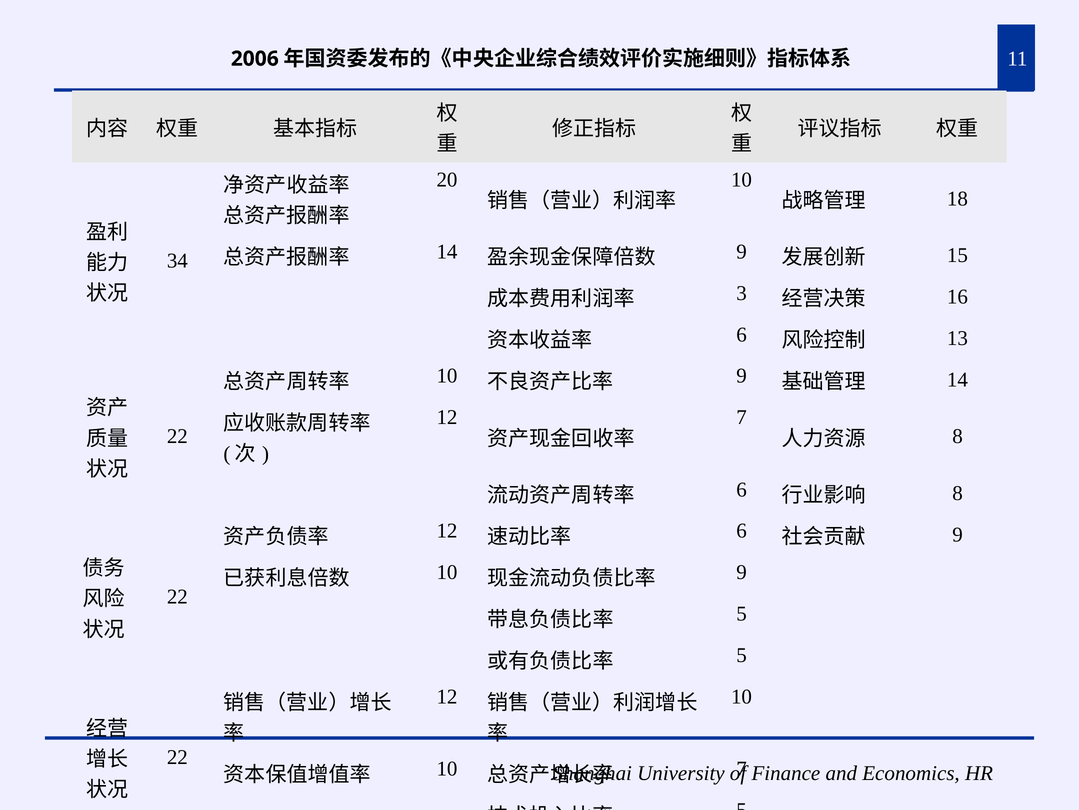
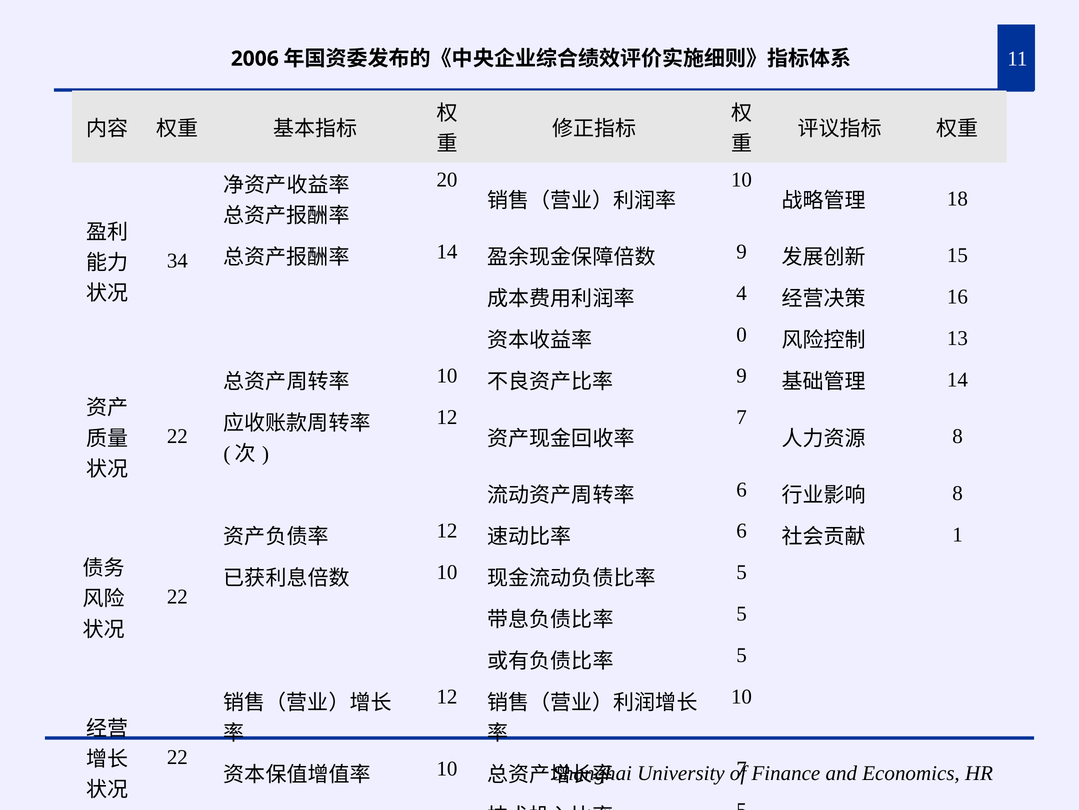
3: 3 -> 4 (742, 293)
6: 6 -> 0 (742, 334)
9: 9 -> 1 (958, 534)
9: 9 -> 5 (742, 572)
